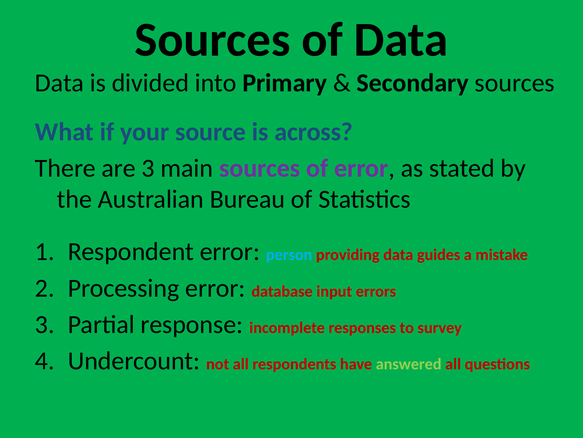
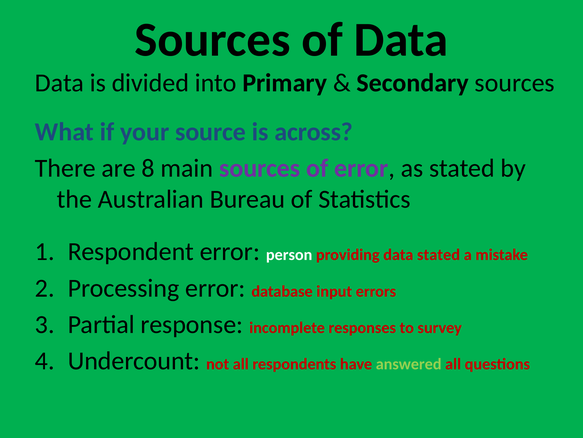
are 3: 3 -> 8 (148, 168)
person colour: light blue -> white (289, 255)
data guides: guides -> stated (439, 255)
